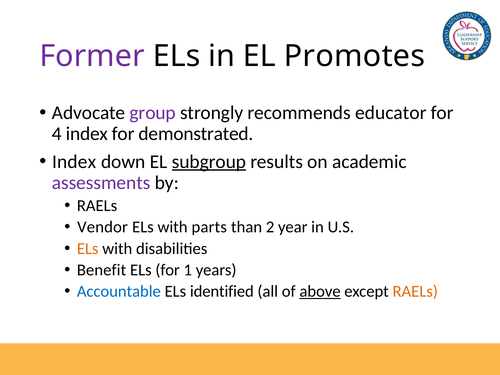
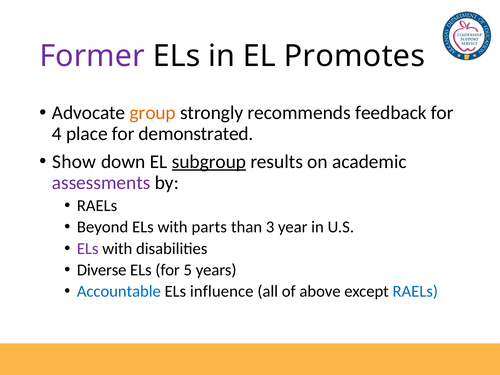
group colour: purple -> orange (153, 113)
educator: educator -> feedback (391, 113)
4 index: index -> place (87, 134)
Index: Index -> Show (74, 162)
Vendor: Vendor -> Beyond (103, 227)
2: 2 -> 3 (270, 227)
ELs colour: orange -> purple (88, 249)
Benefit: Benefit -> Diverse (102, 270)
1: 1 -> 5 (188, 270)
identified: identified -> influence (222, 291)
above underline: present -> none (320, 291)
RAELs colour: orange -> blue (415, 291)
